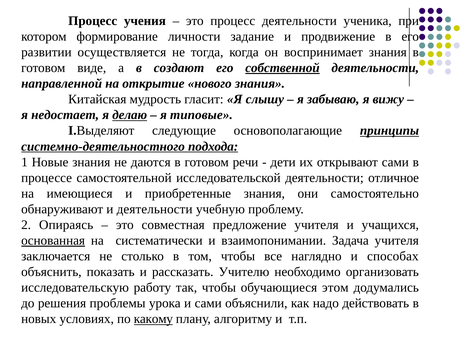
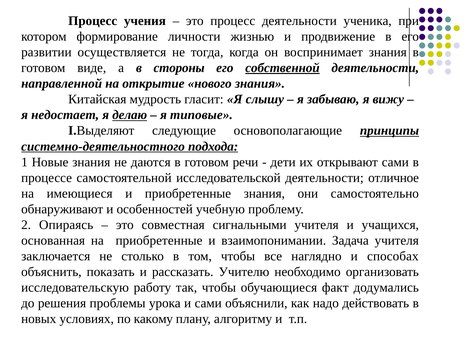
задание: задание -> жизнью (252, 36)
создают: создают -> стороны (179, 68)
и деятельности: деятельности -> особенностей (155, 209)
предложение: предложение -> сигнальными (250, 225)
основанная underline: present -> none (53, 240)
на систематически: систематически -> приобретенные (159, 240)
этом: этом -> факт (335, 287)
какому underline: present -> none (153, 319)
